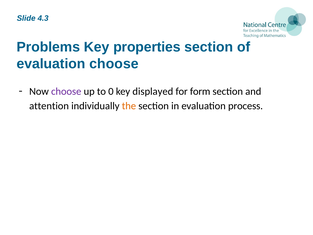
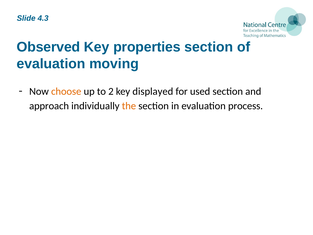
Problems: Problems -> Observed (48, 47)
evaluation choose: choose -> moving (114, 64)
choose colour: purple -> orange (66, 91)
0: 0 -> 2 (111, 91)
form: form -> used (200, 91)
attention: attention -> approach (49, 106)
